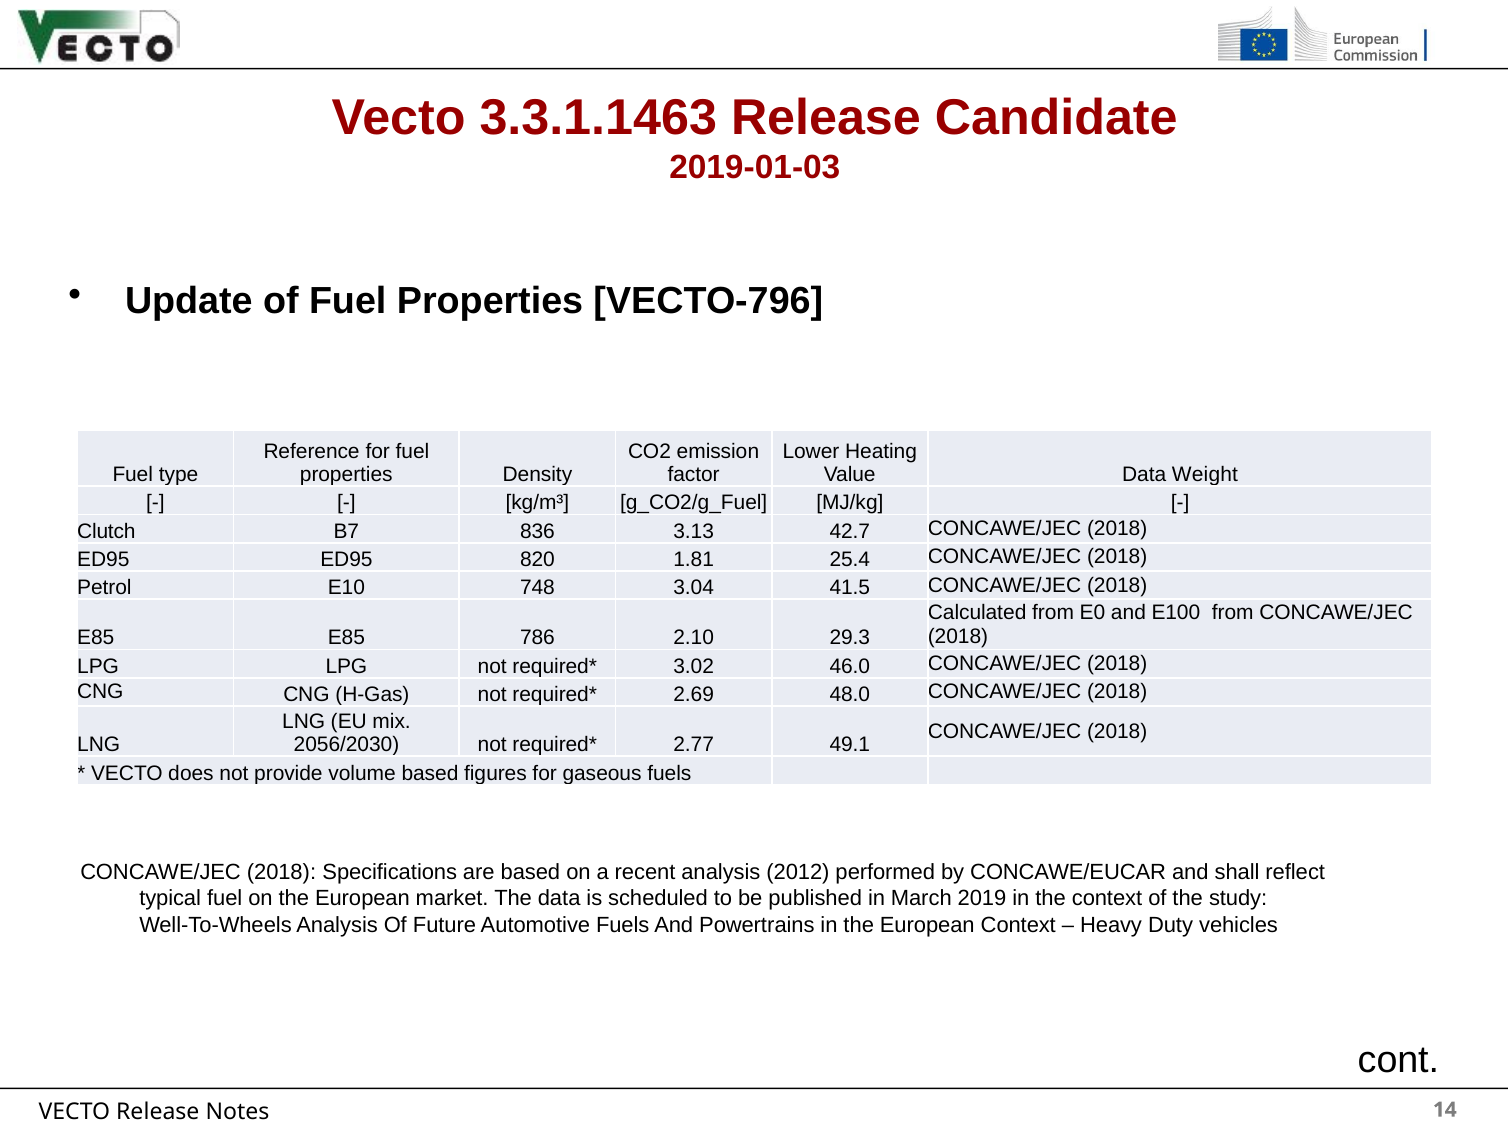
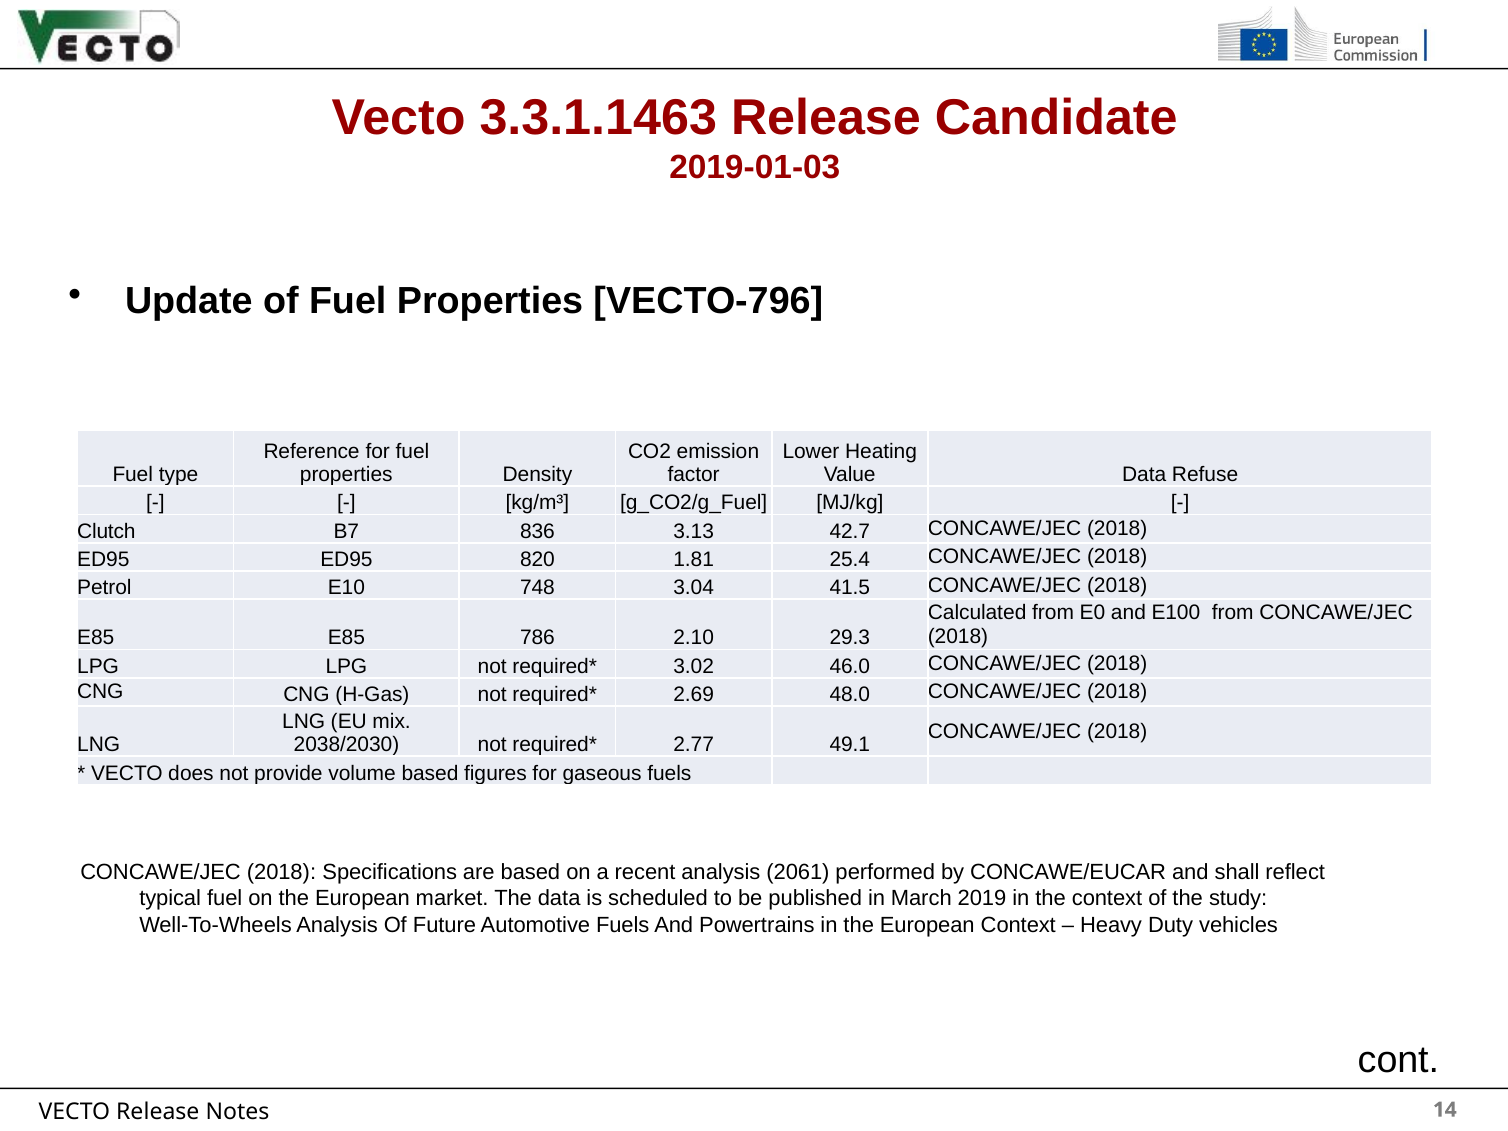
Weight: Weight -> Refuse (1205, 475)
2056/2030: 2056/2030 -> 2038/2030 (346, 745)
2012: 2012 -> 2061 (798, 872)
